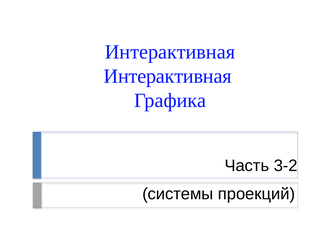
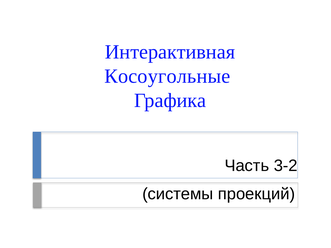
Интерактивная: Интерактивная -> Косоугольные (167, 76)
